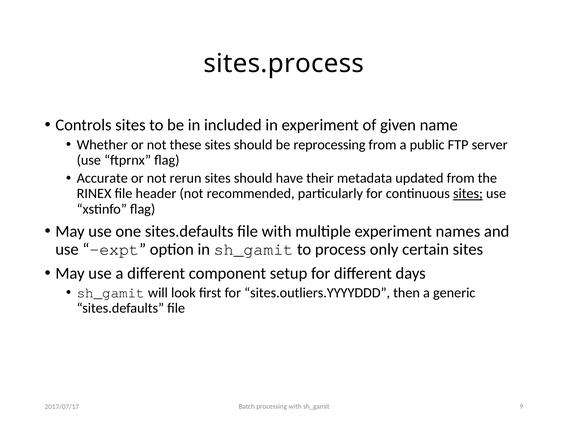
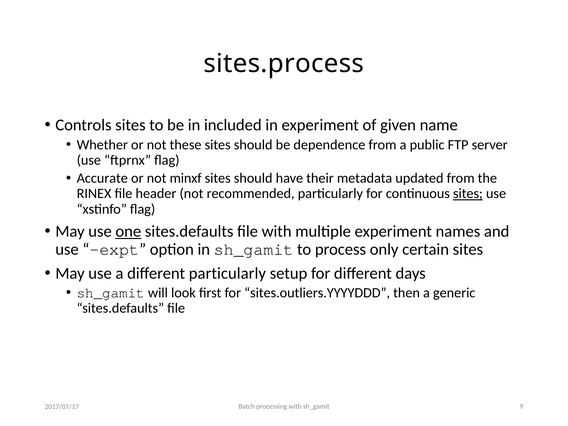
reprocessing: reprocessing -> dependence (329, 145)
rerun: rerun -> minxf (186, 178)
one underline: none -> present (128, 232)
different component: component -> particularly (227, 273)
